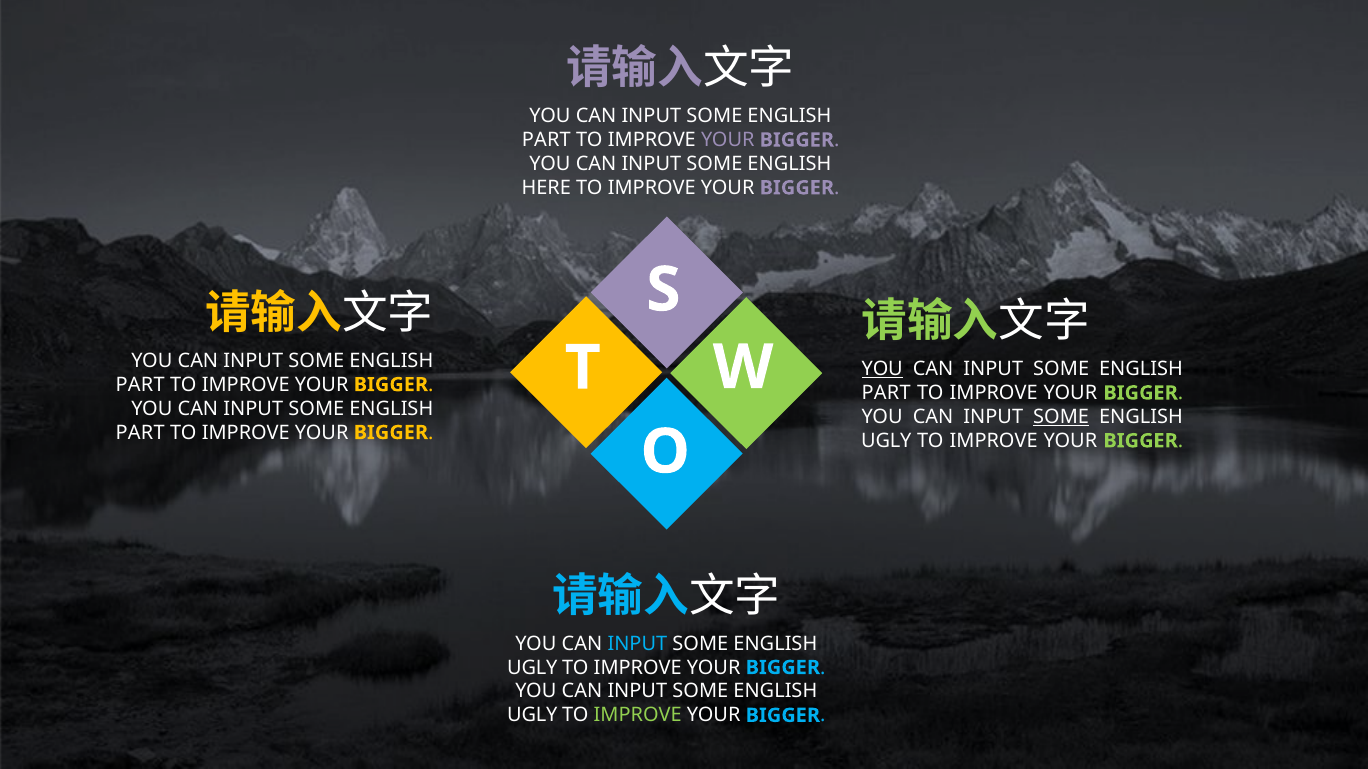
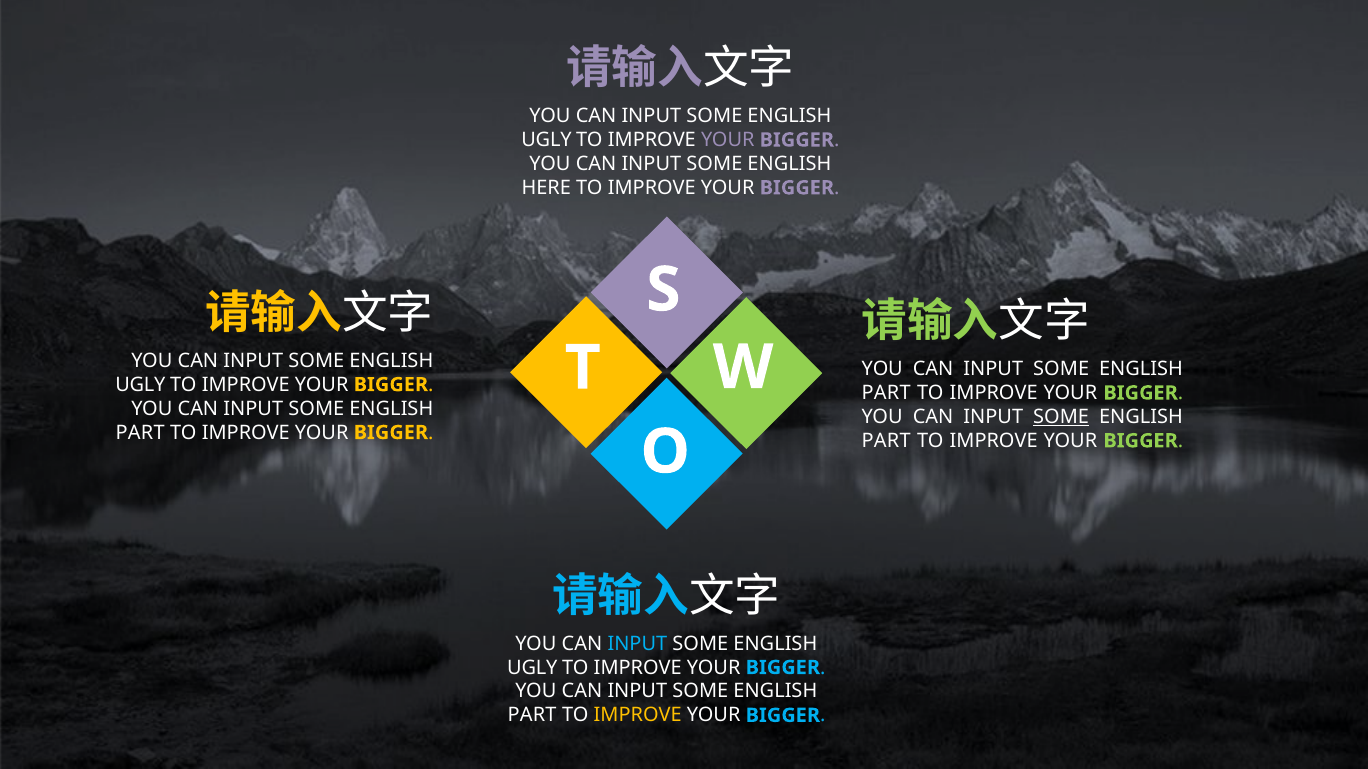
PART: PART -> UGLY (546, 140)
YOU underline: present -> none (882, 369)
PART: PART -> UGLY (140, 385)
UGLY: UGLY -> PART (886, 441)
UGLY: UGLY -> PART (532, 716)
IMPROVE colour: light green -> yellow (638, 716)
